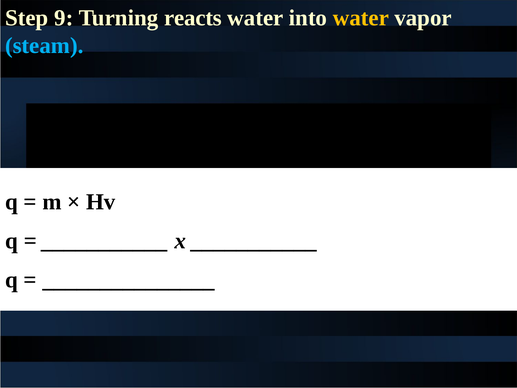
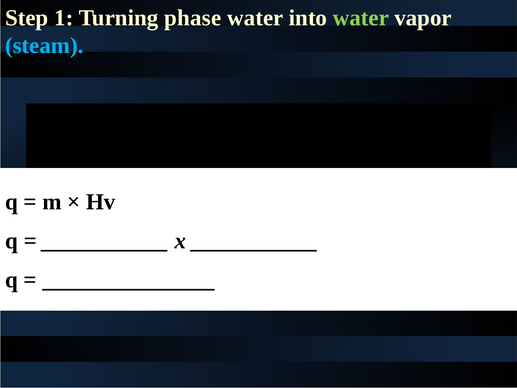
9: 9 -> 1 (64, 18)
reacts: reacts -> phase (193, 18)
water colour: yellow -> light green (361, 18)
